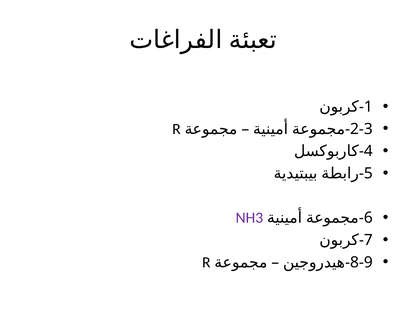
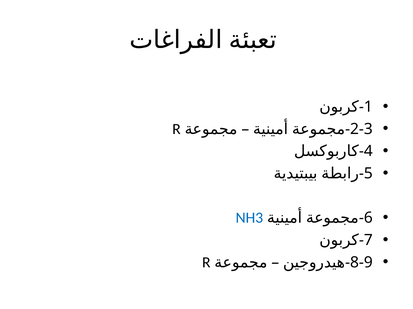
NH3 colour: purple -> blue (249, 218)
